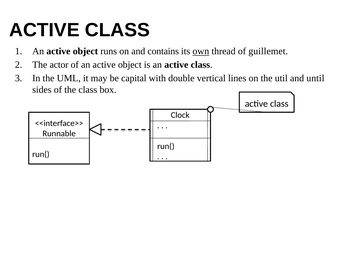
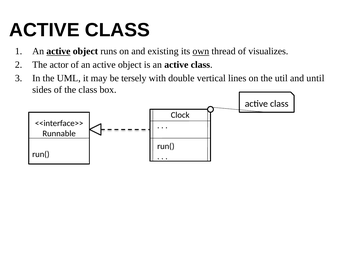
active underline: none -> present (58, 51)
contains: contains -> existing (163, 51)
guillemet: guillemet -> visualizes (268, 51)
capital: capital -> tersely (134, 78)
